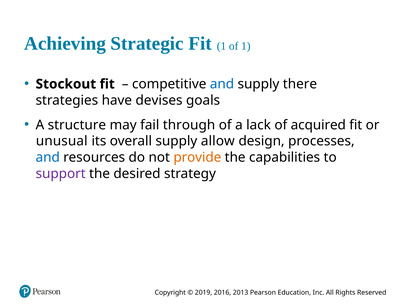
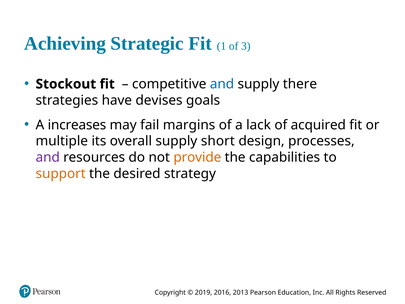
of 1: 1 -> 3 (246, 46)
structure: structure -> increases (77, 125)
through: through -> margins (189, 125)
unusual: unusual -> multiple (62, 141)
allow: allow -> short (218, 141)
and colour: blue -> purple (48, 157)
support colour: purple -> orange (61, 173)
